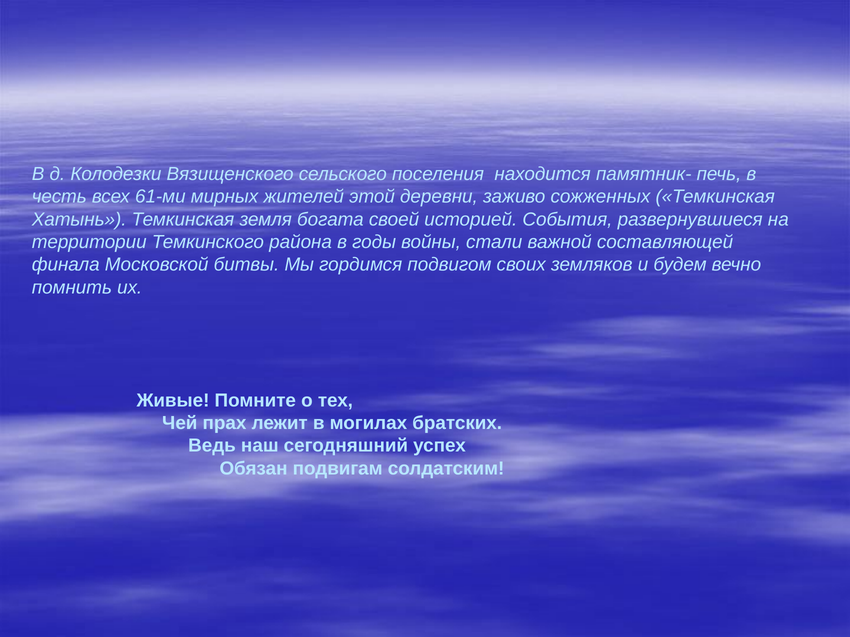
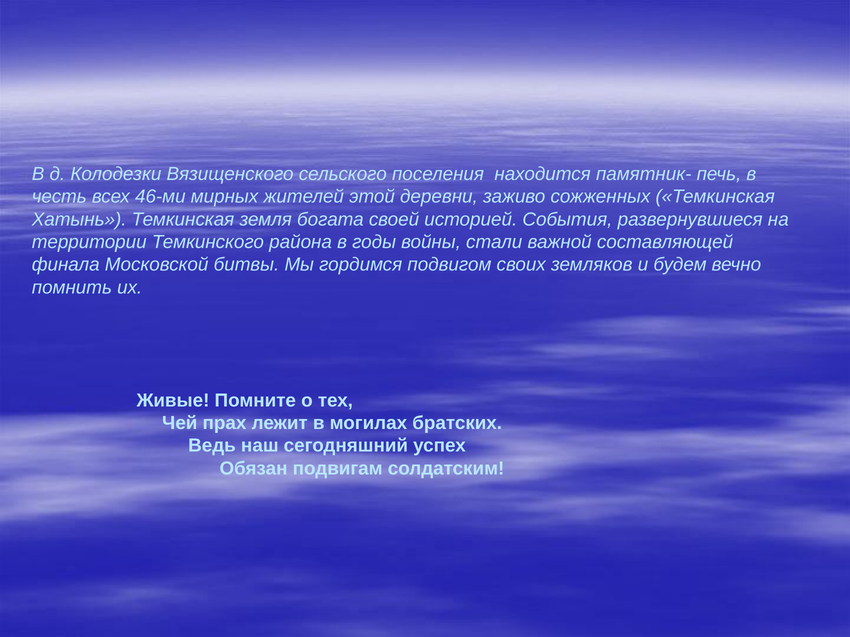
61-ми: 61-ми -> 46-ми (160, 197)
